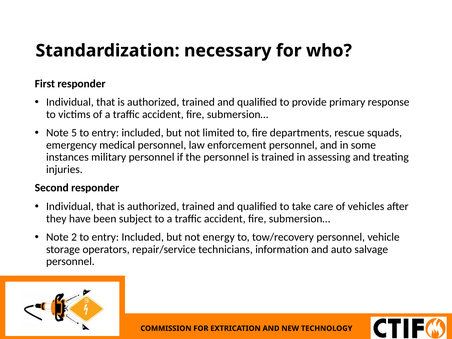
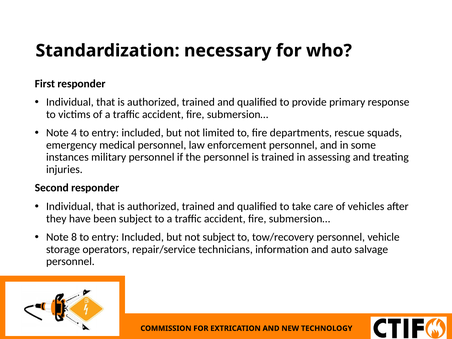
5: 5 -> 4 (74, 133)
2: 2 -> 8 (74, 237)
not energy: energy -> subject (219, 237)
